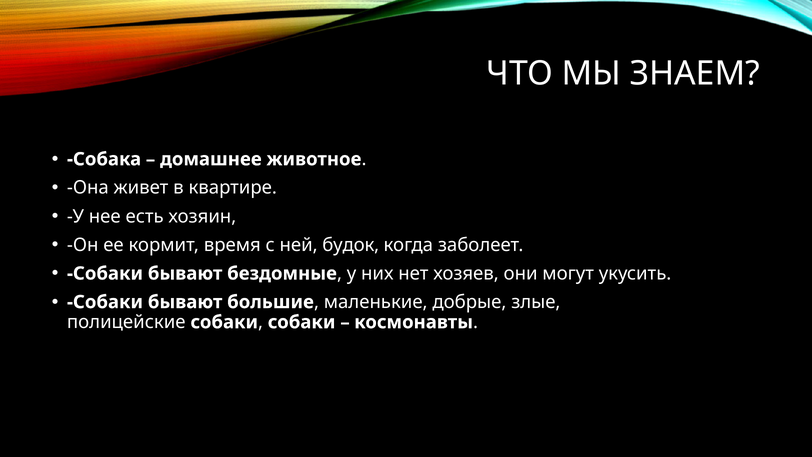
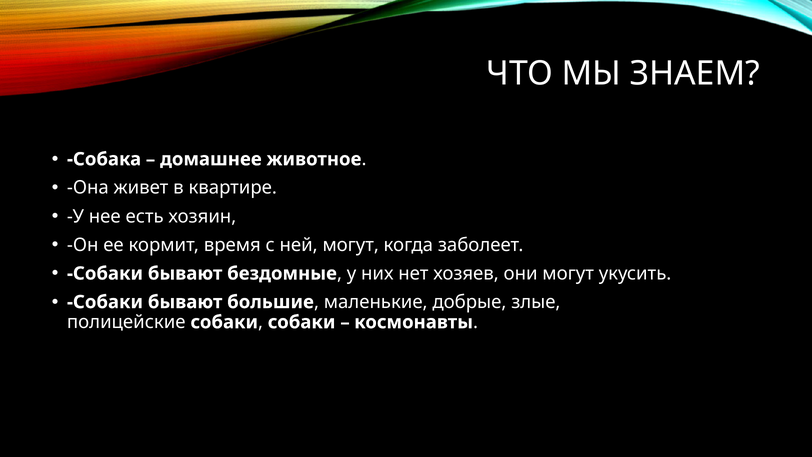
ней будок: будок -> могут (351, 245)
